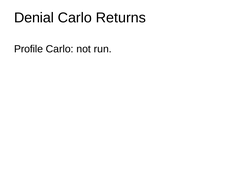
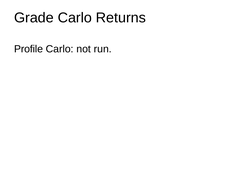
Denial: Denial -> Grade (34, 18)
